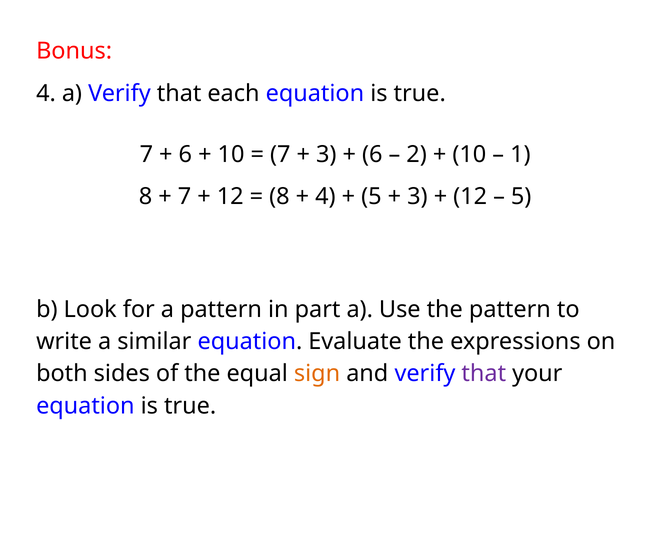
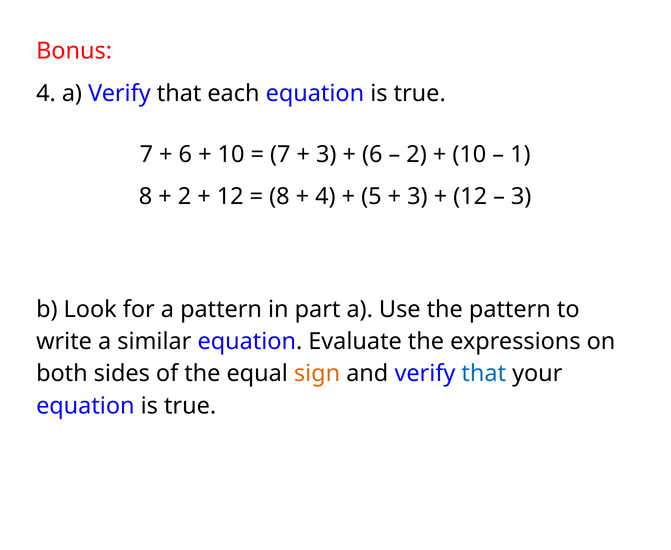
7: 7 -> 2 (184, 197)
5: 5 -> 3 (521, 197)
that colour: purple -> blue (484, 374)
